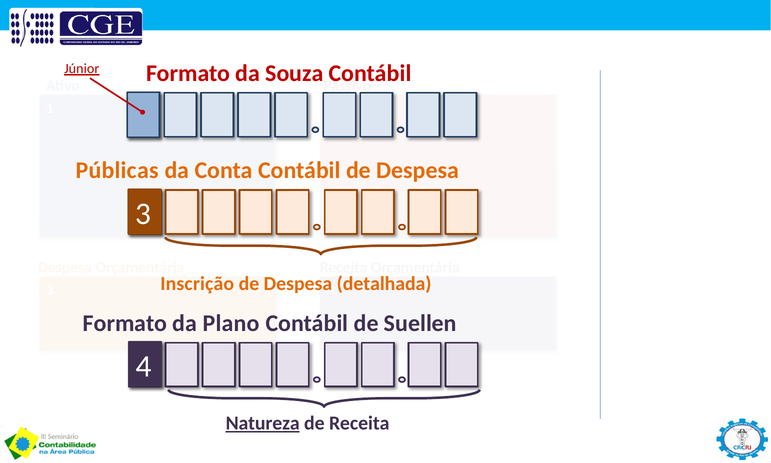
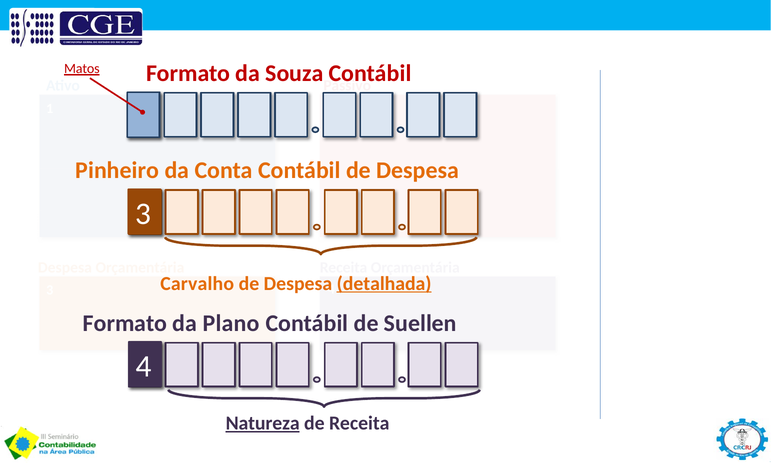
Júnior: Júnior -> Matos (82, 69)
Públicas: Públicas -> Pinheiro (117, 170)
Inscrição: Inscrição -> Carvalho (197, 283)
detalhada underline: none -> present (384, 283)
